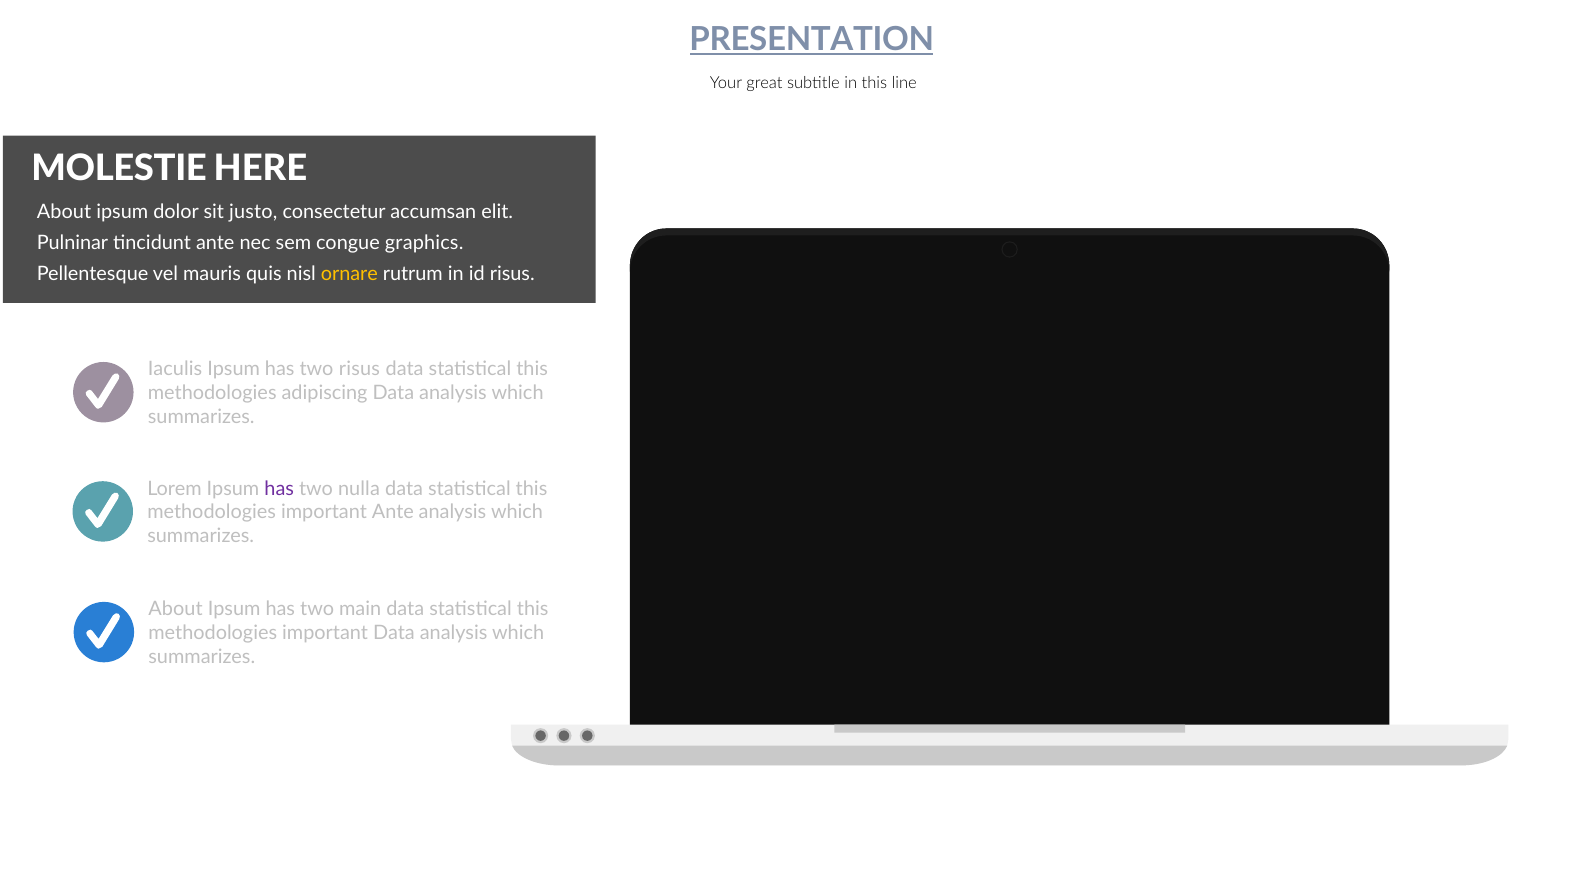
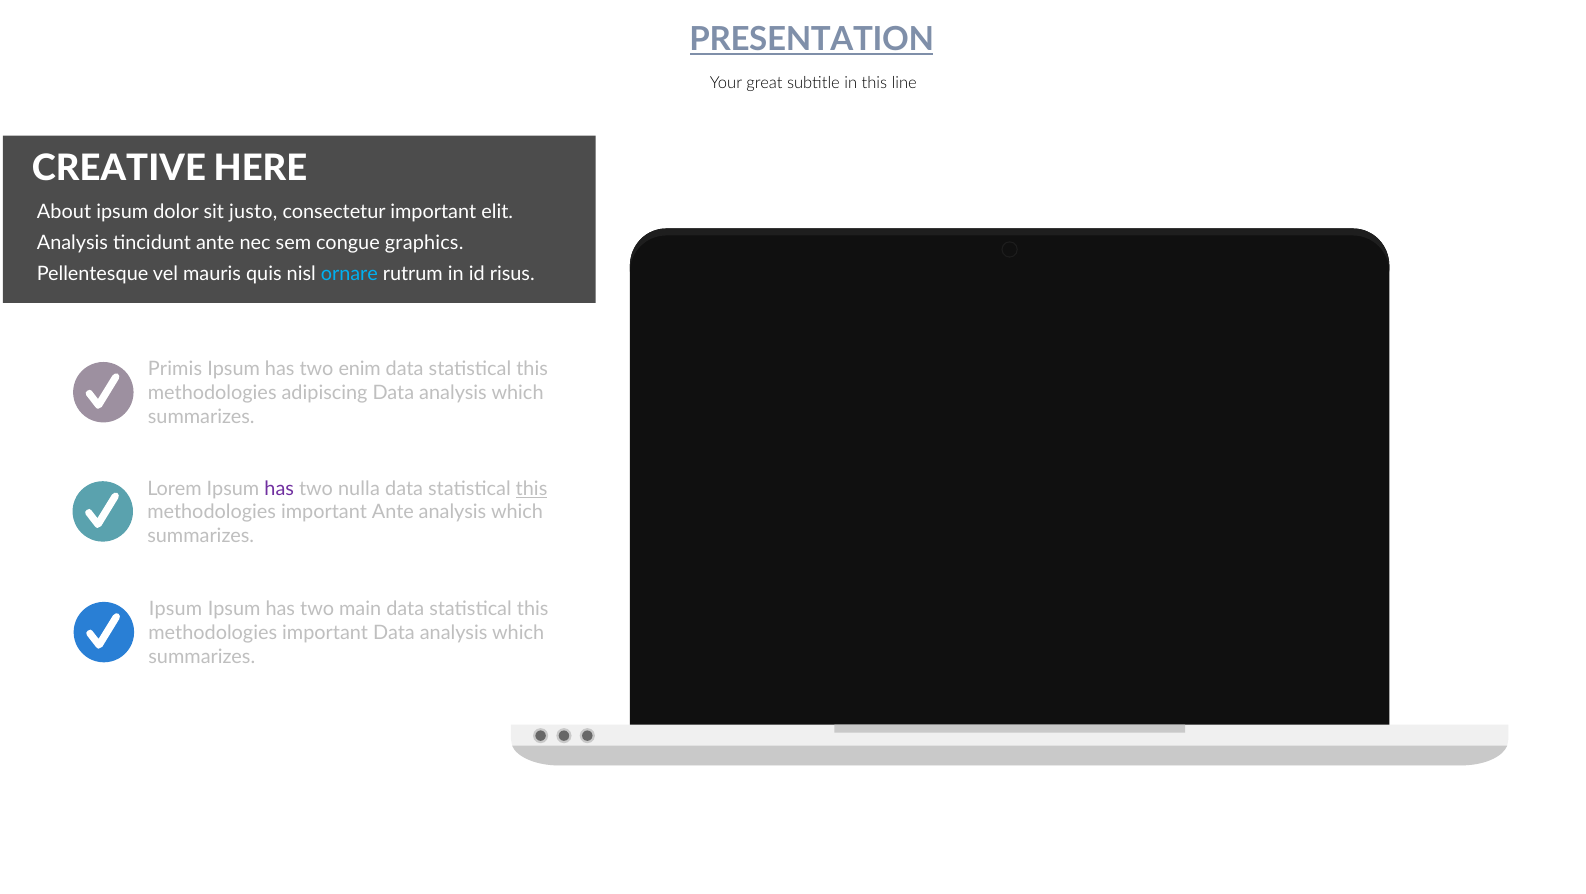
MOLESTIE: MOLESTIE -> CREATIVE (119, 169)
consectetur accumsan: accumsan -> important (433, 212)
Pulninar: Pulninar -> Analysis (72, 243)
ornare colour: yellow -> light blue (349, 274)
Iaculis: Iaculis -> Primis (175, 370)
two risus: risus -> enim (360, 370)
this underline: none -> present (532, 489)
About: About -> Ipsum (176, 609)
